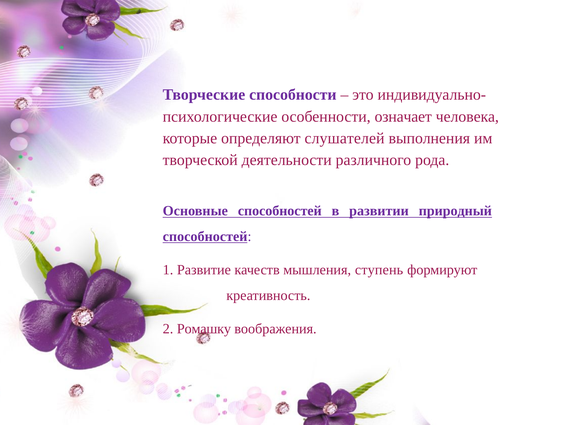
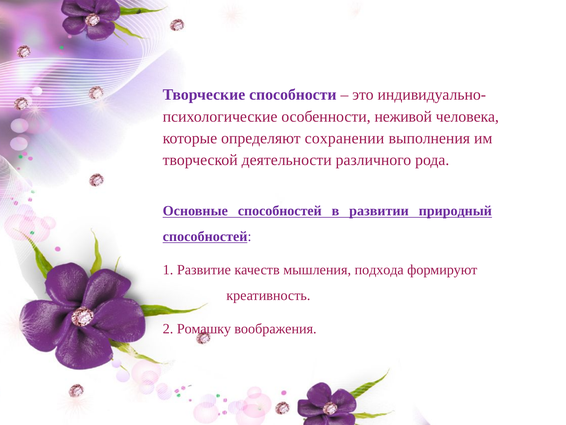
означает: означает -> неживой (403, 116)
слушателей: слушателей -> сохранении (345, 138)
ступень: ступень -> подхода (379, 270)
